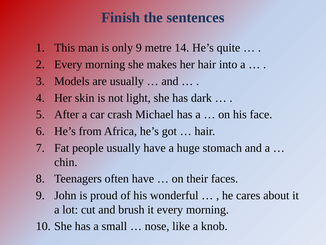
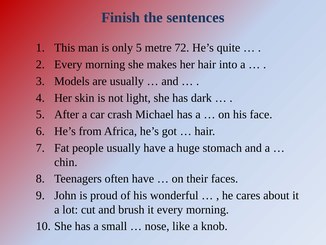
only 9: 9 -> 5 (139, 48)
14: 14 -> 72 (182, 48)
